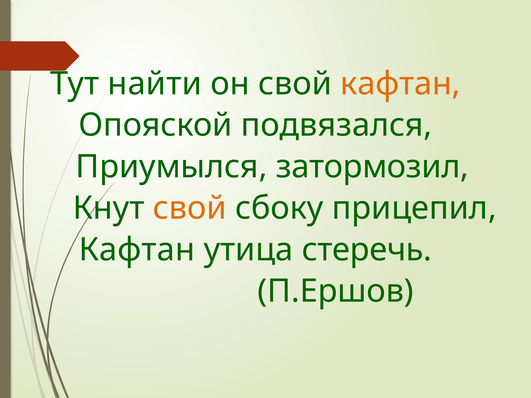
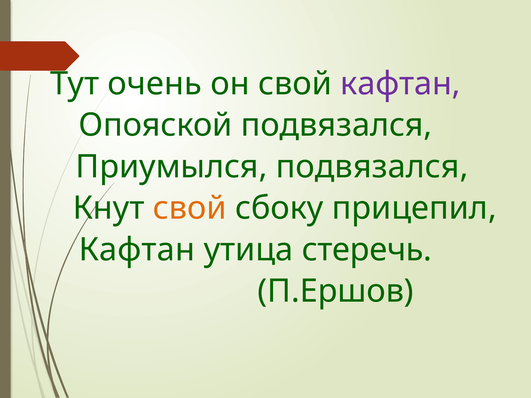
найти: найти -> очень (155, 84)
кафтан colour: orange -> purple (400, 84)
Приумылся затормозил: затормозил -> подвязался (372, 167)
